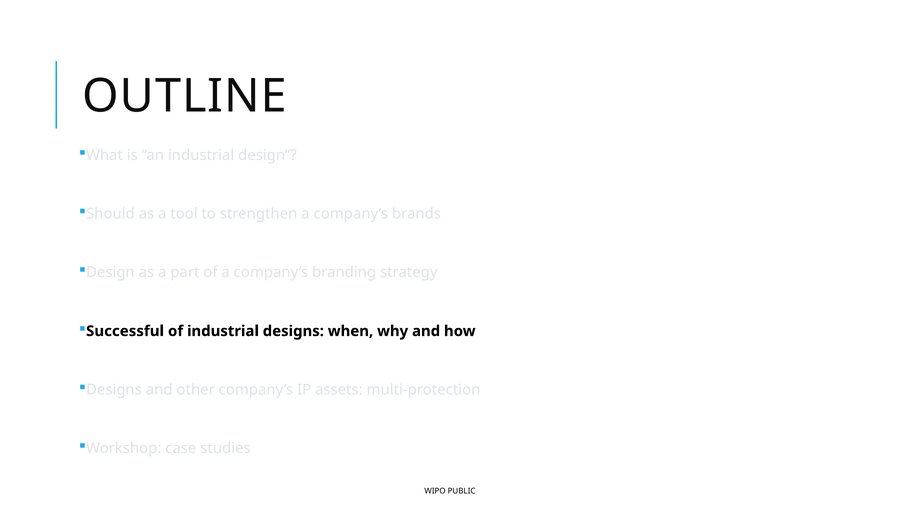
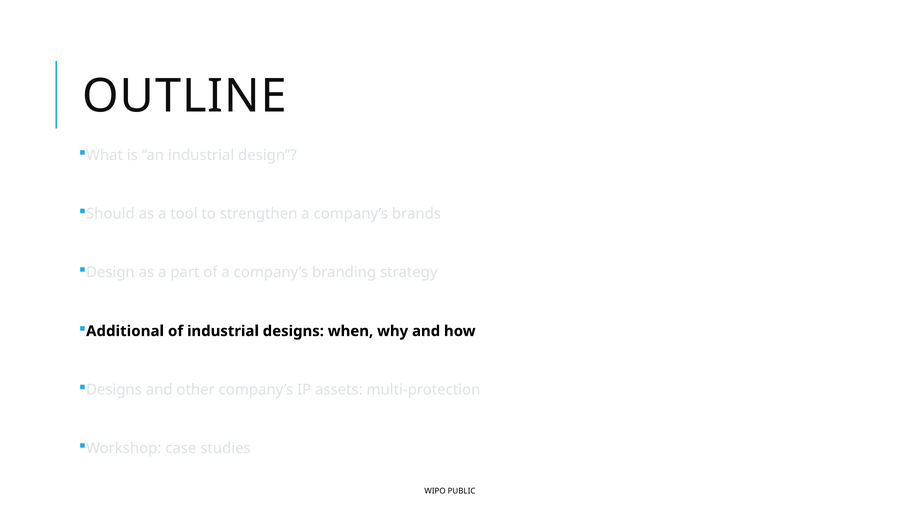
Successful: Successful -> Additional (125, 331)
